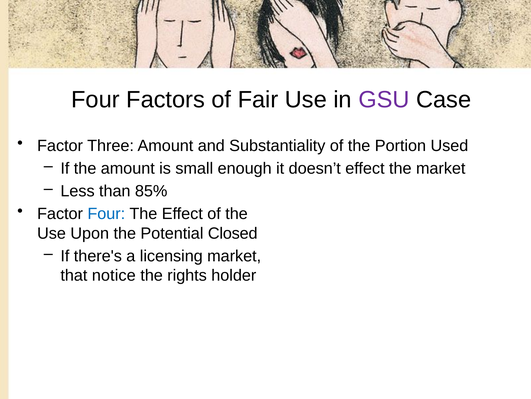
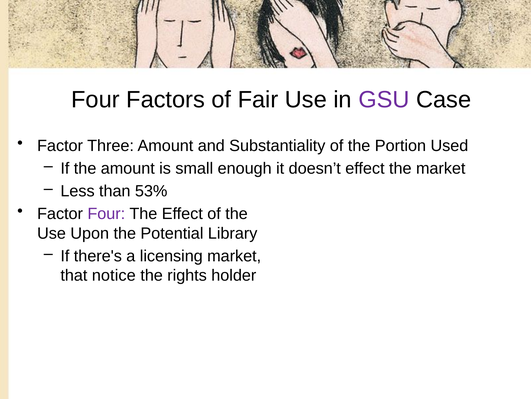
85%: 85% -> 53% (151, 191)
Four colour: blue -> purple (106, 213)
Closed: Closed -> Library (233, 233)
